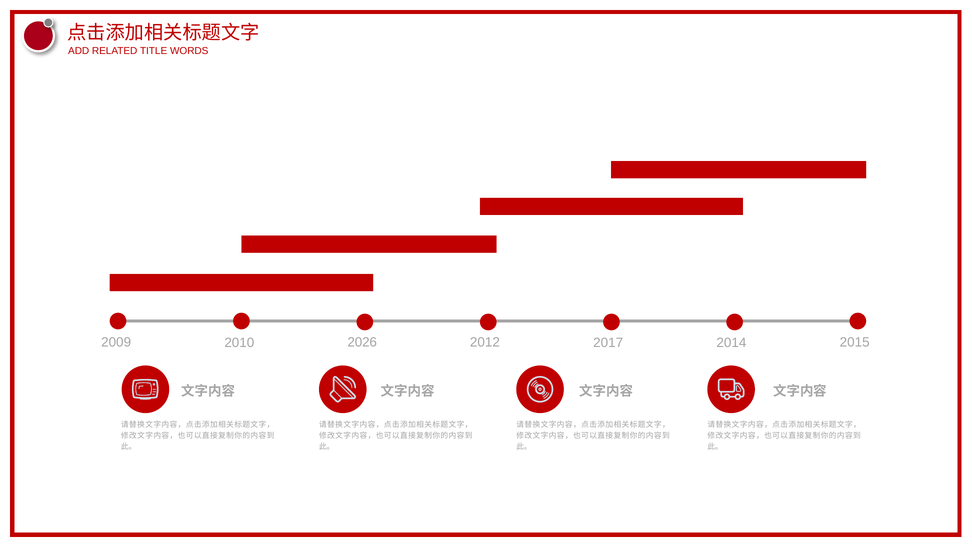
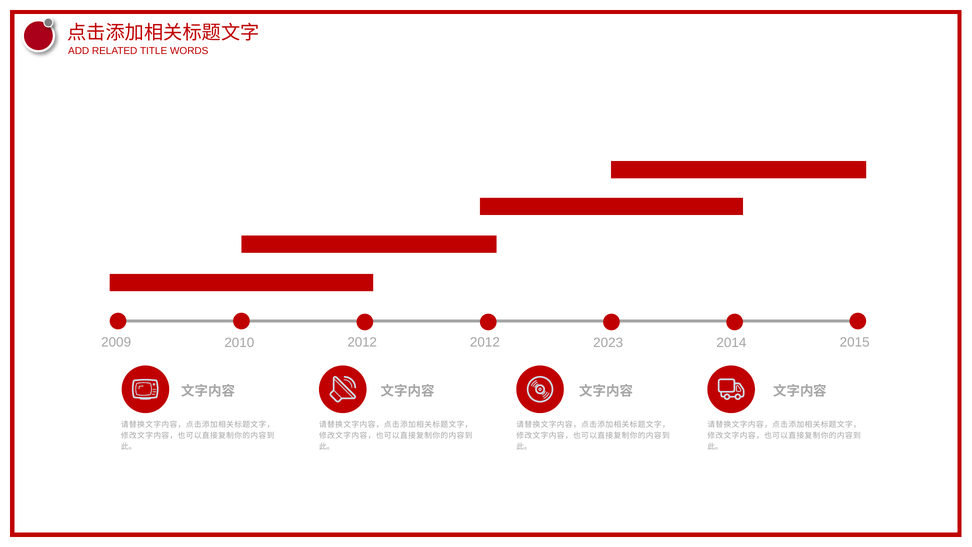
2026: 2026 -> 2012 (362, 342)
2017: 2017 -> 2023 (608, 343)
